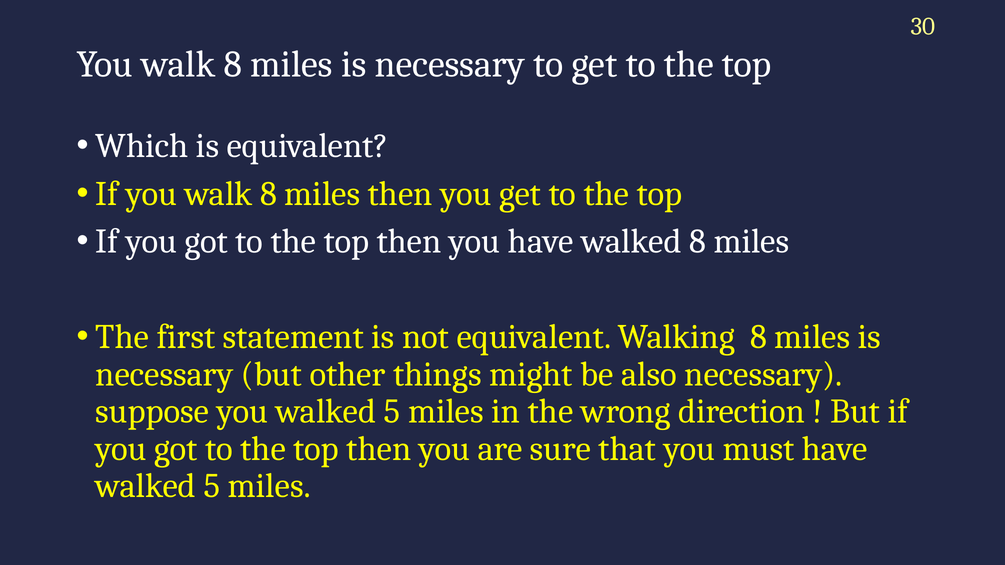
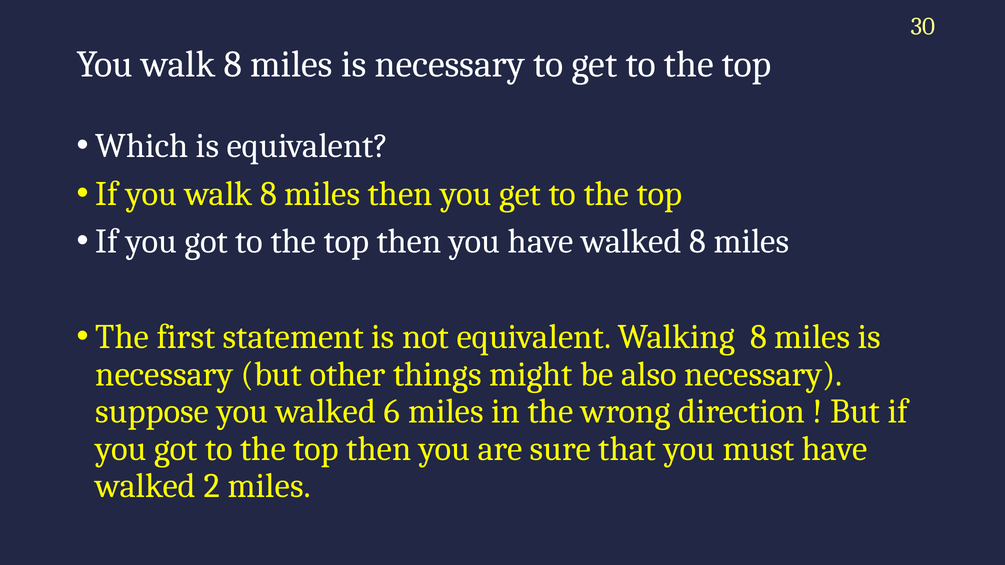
you walked 5: 5 -> 6 (392, 412)
5: 5 -> 2 (212, 486)
